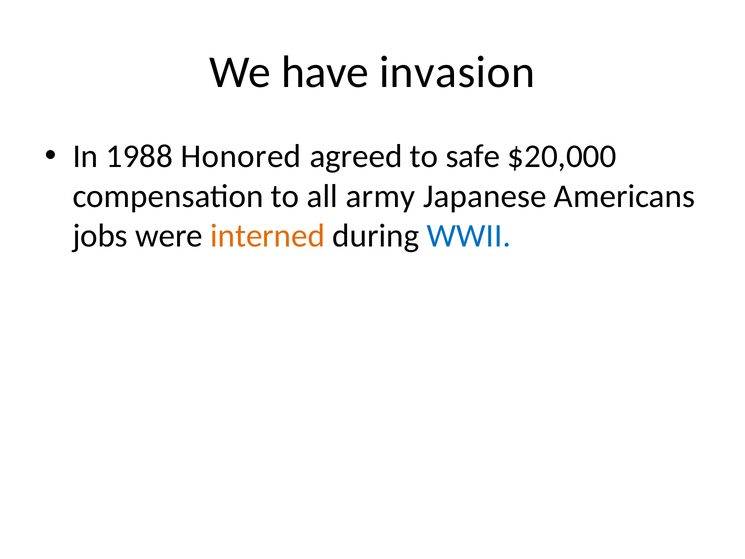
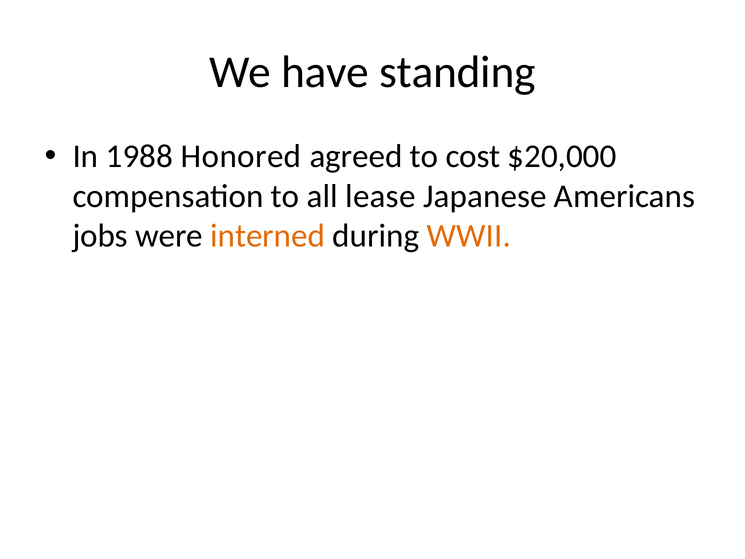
invasion: invasion -> standing (457, 72)
safe: safe -> cost (473, 156)
army: army -> lease (380, 196)
WWII colour: blue -> orange (469, 236)
